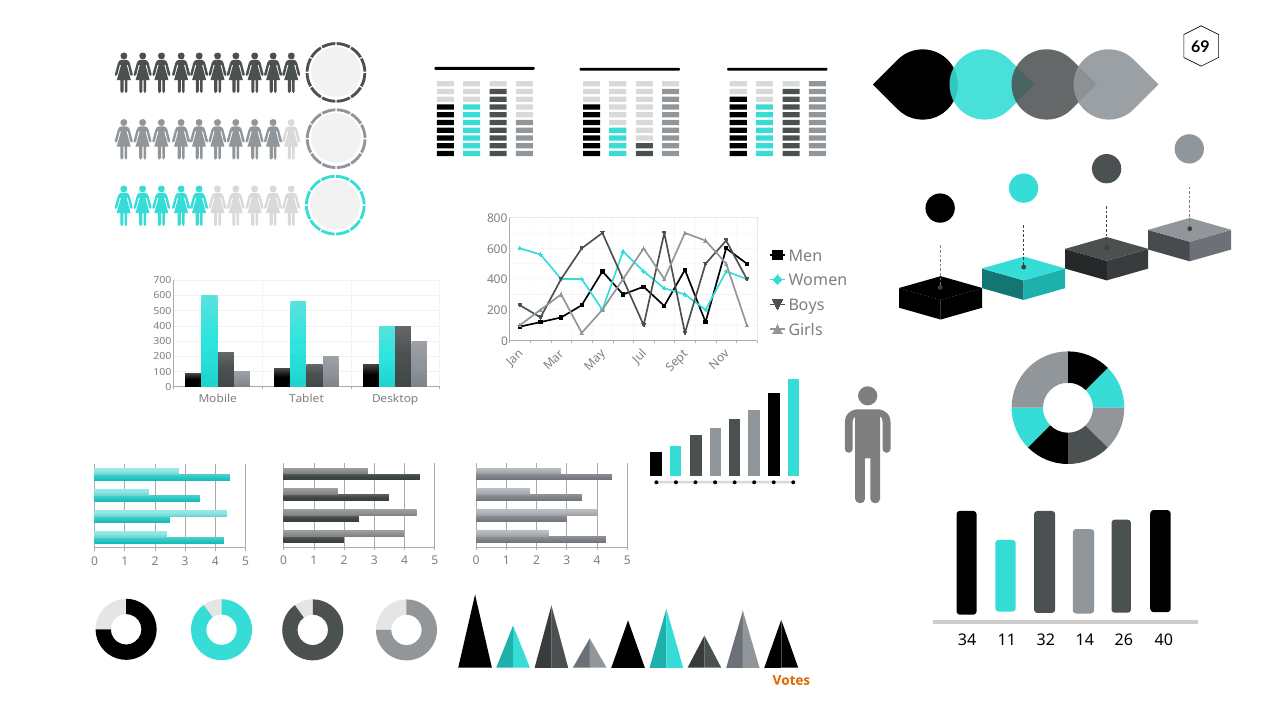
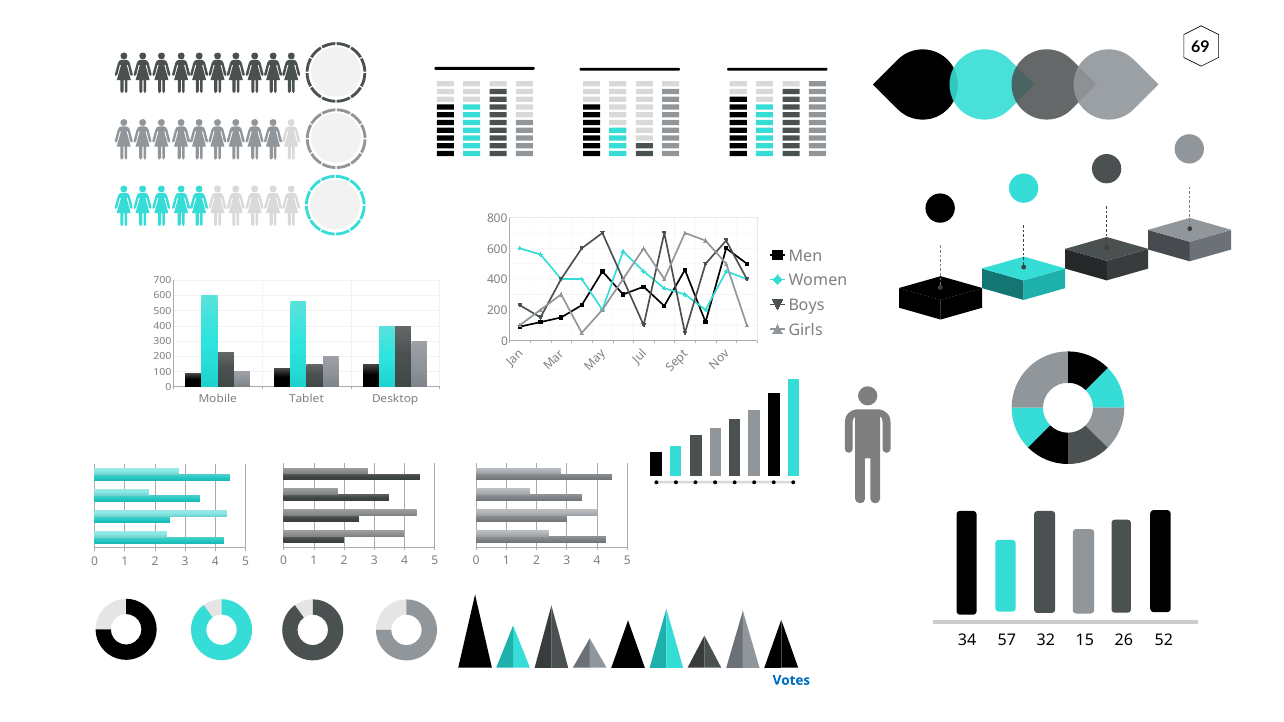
11: 11 -> 57 (1007, 641)
14: 14 -> 15 (1085, 641)
26 40: 40 -> 52 (1164, 641)
Votes colour: orange -> blue (791, 681)
